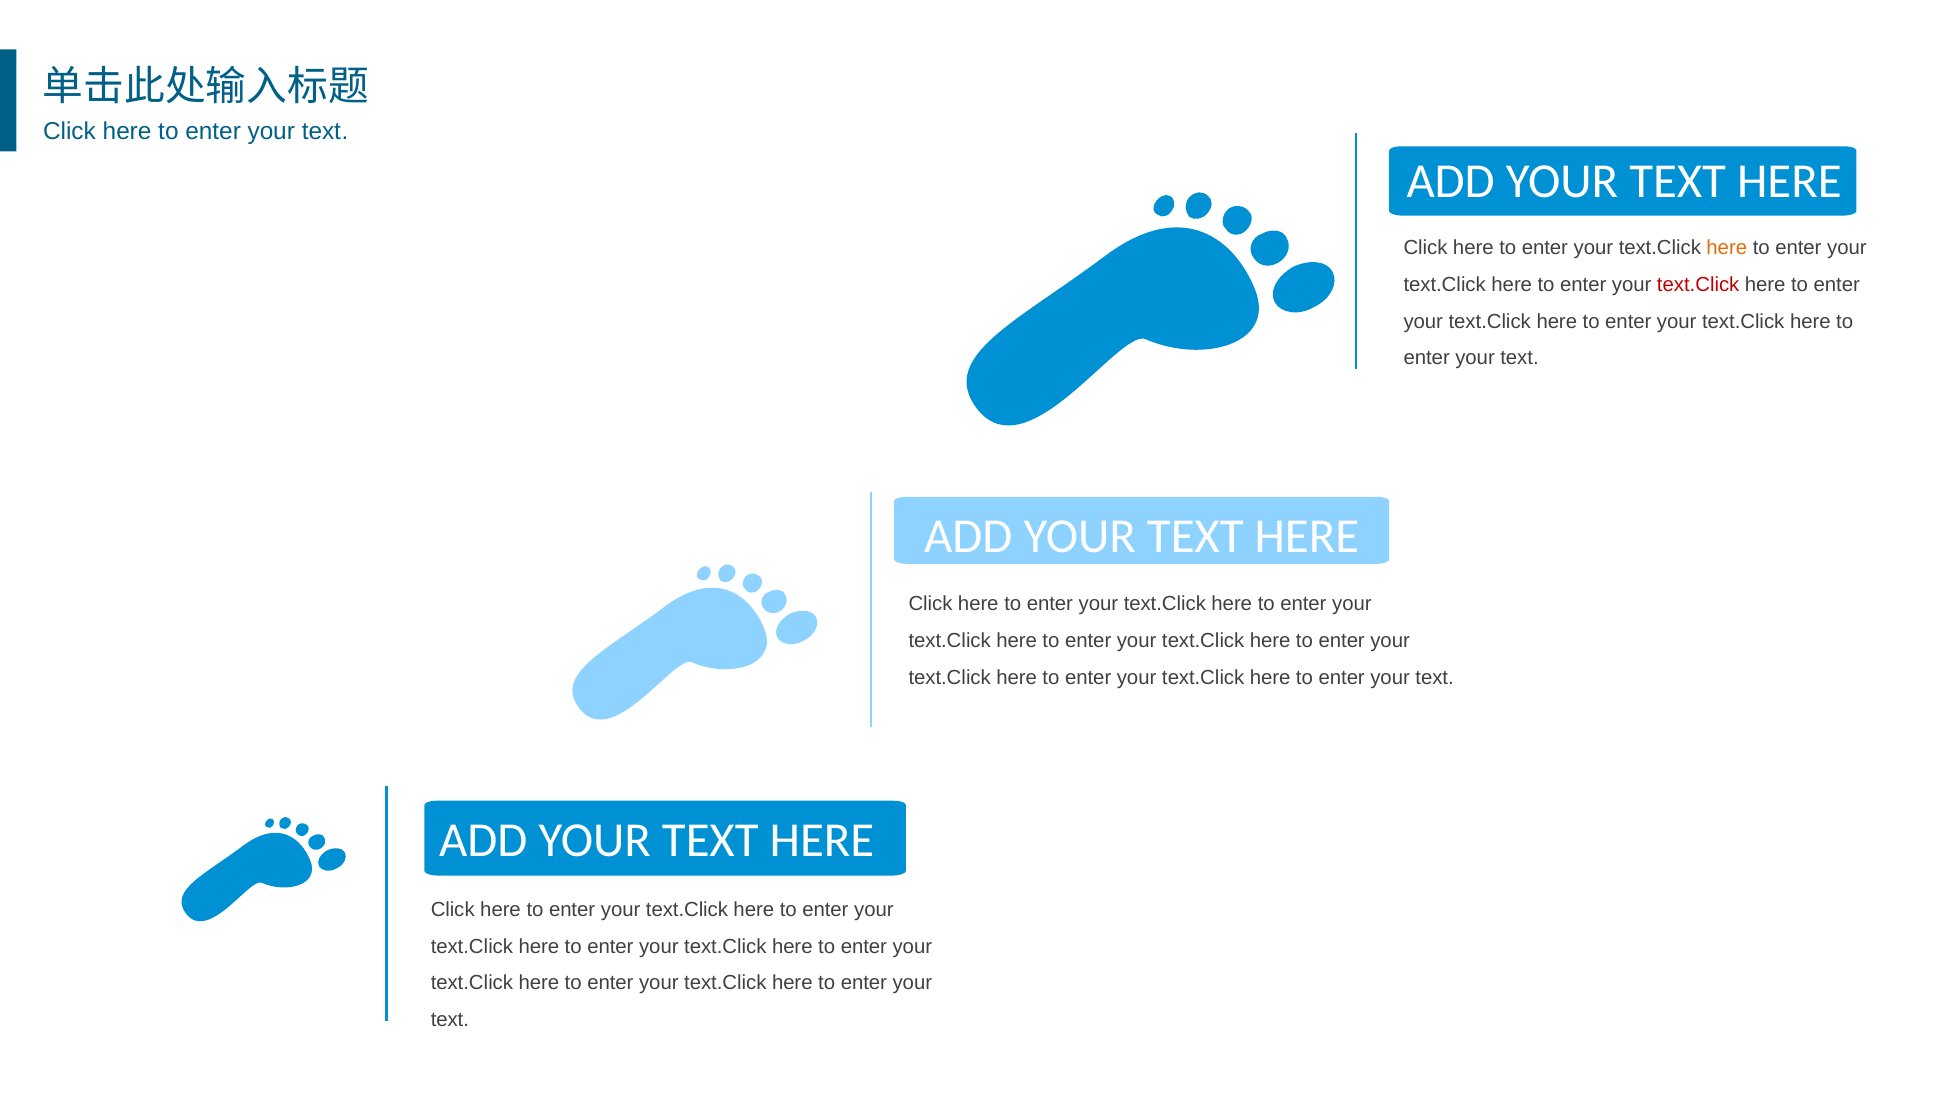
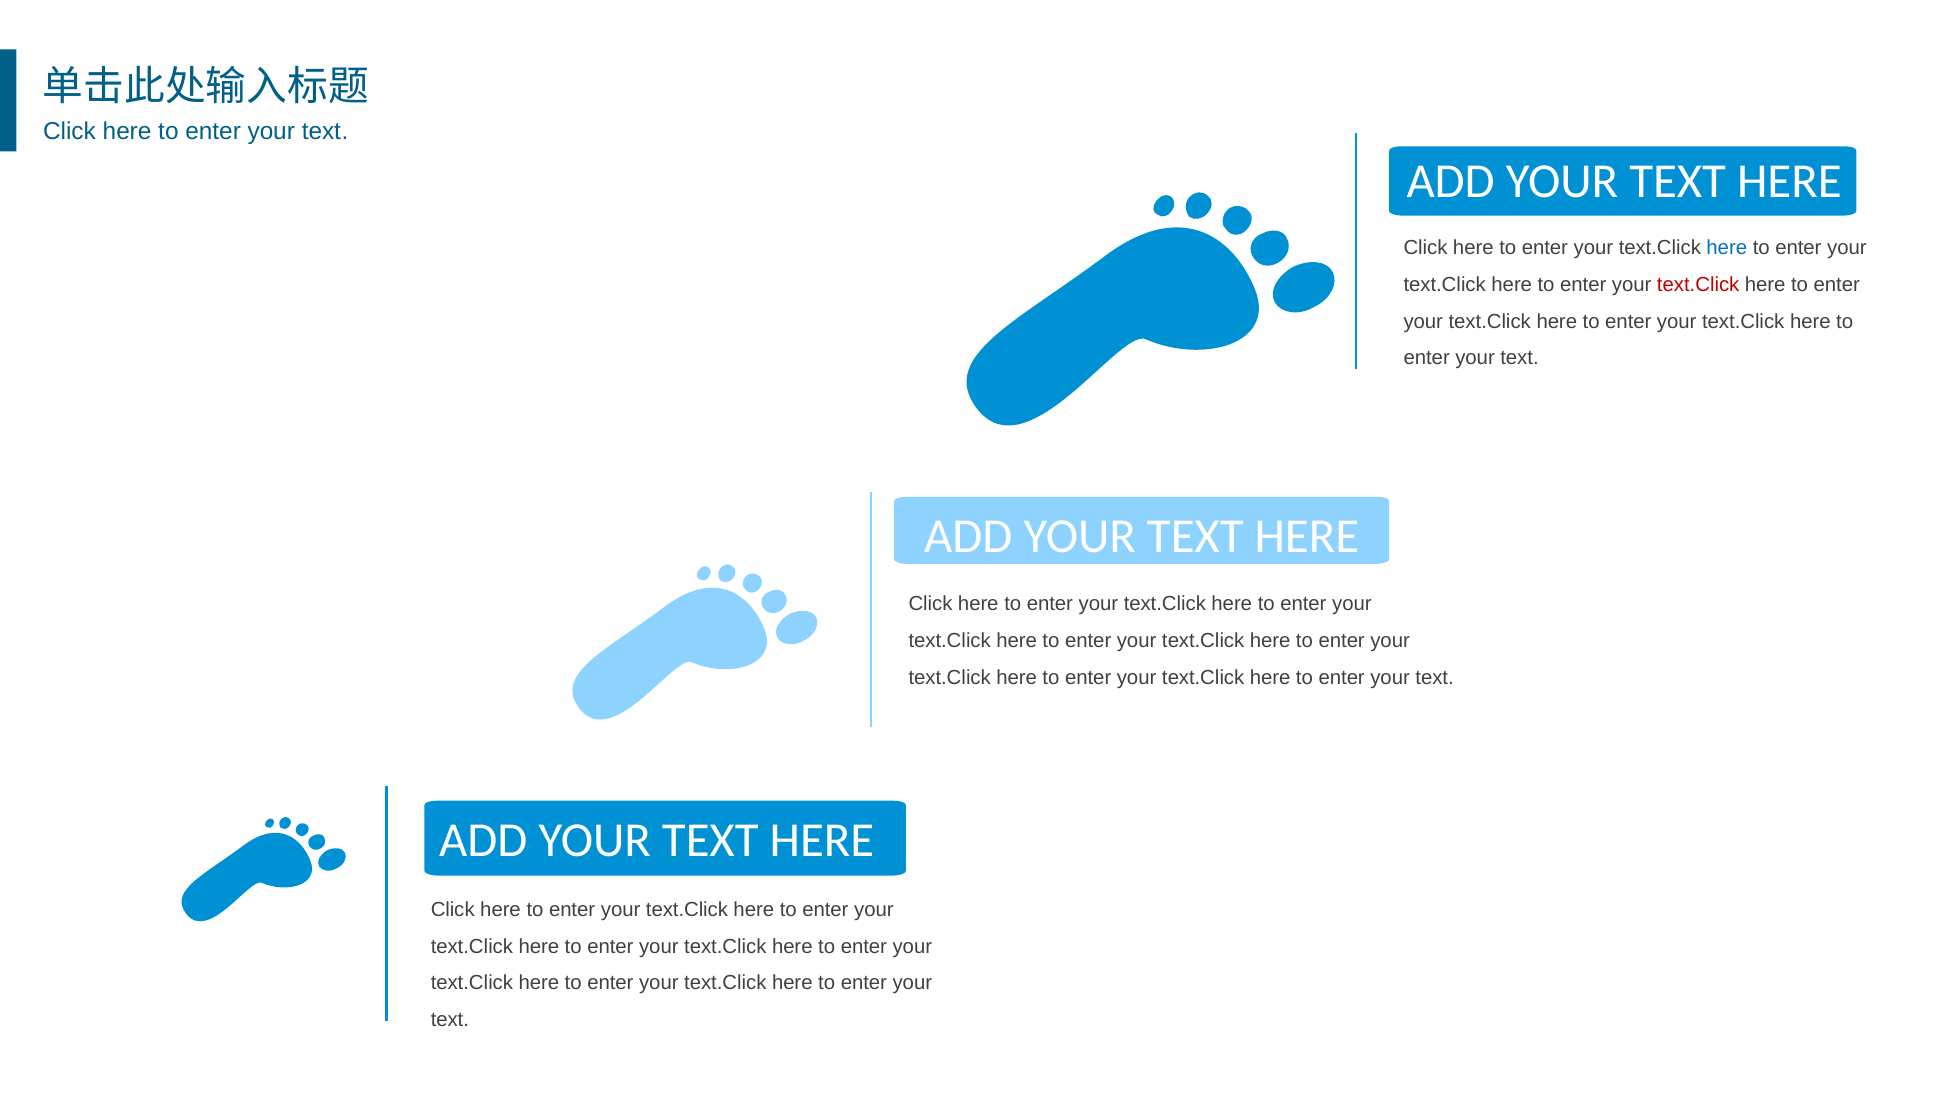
here colour: orange -> blue (1727, 248)
